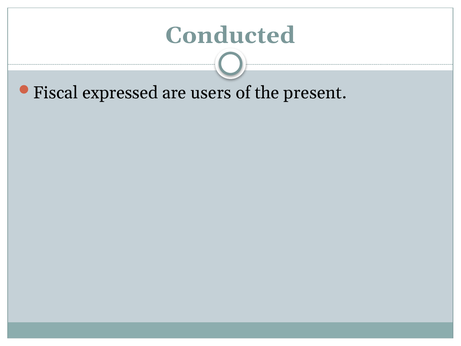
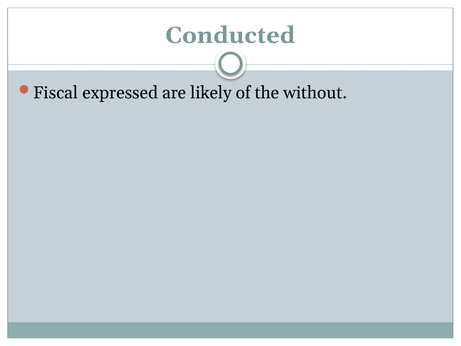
users: users -> likely (211, 93)
present: present -> without (315, 93)
